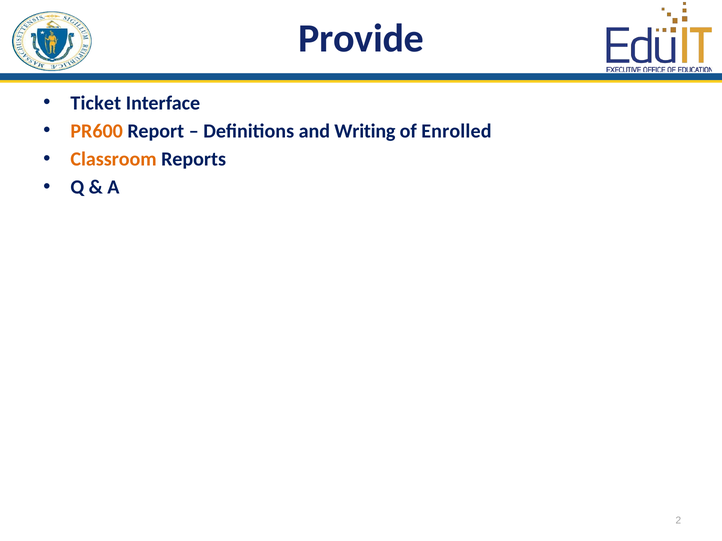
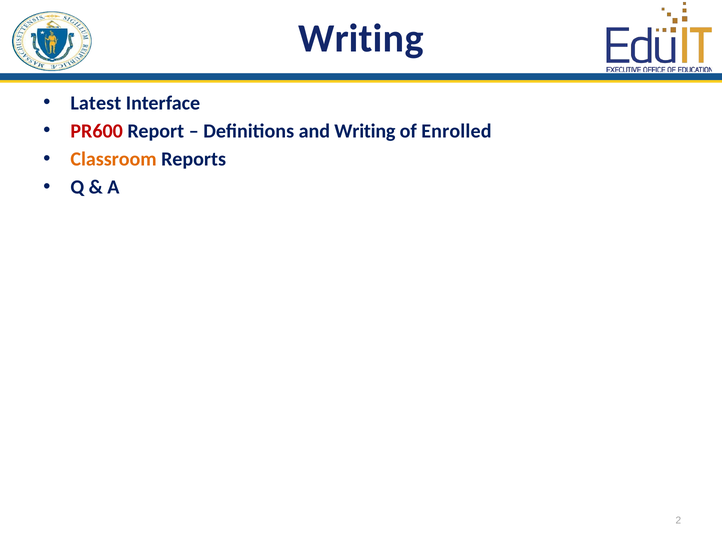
Provide: Provide -> Writing (361, 39)
Ticket: Ticket -> Latest (96, 103)
PR600 colour: orange -> red (97, 131)
